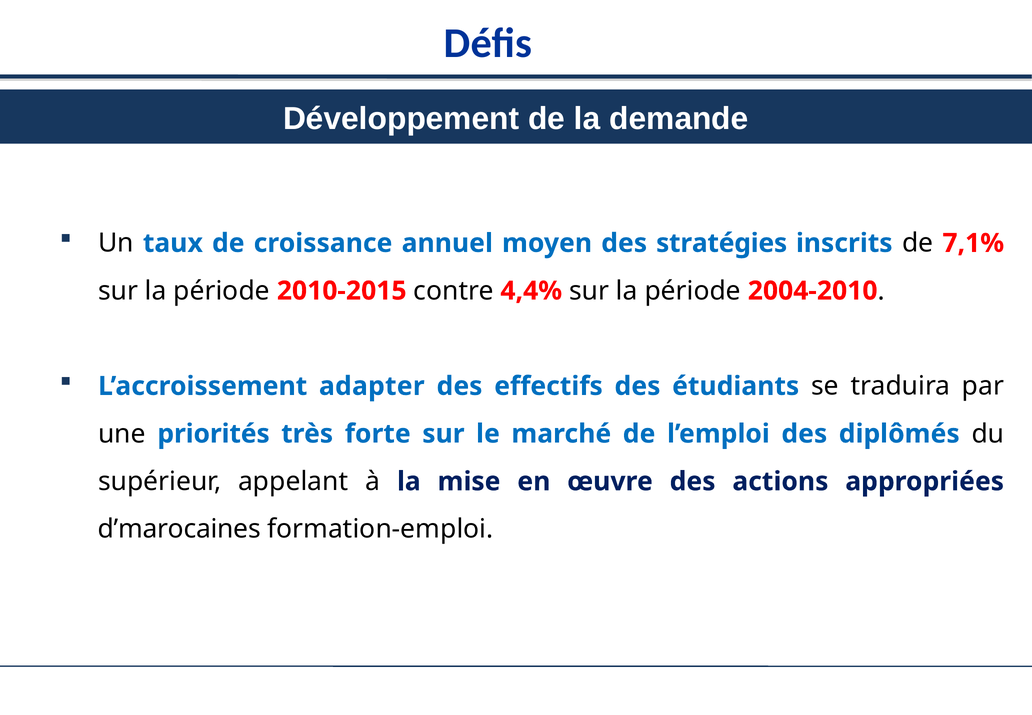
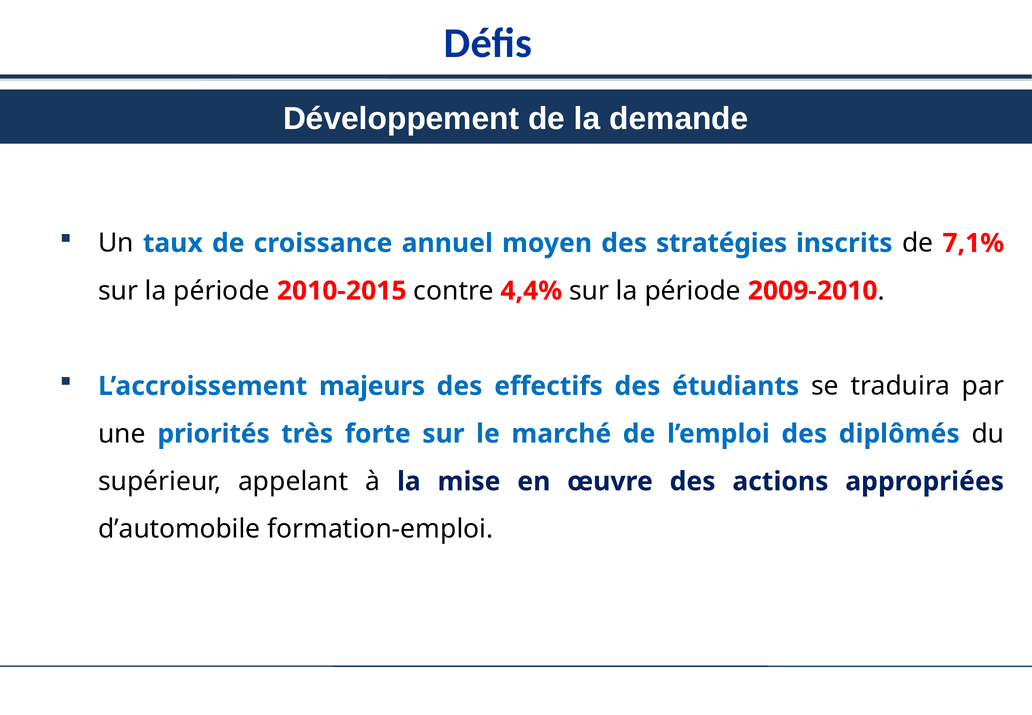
2004-2010: 2004-2010 -> 2009-2010 (813, 291)
adapter: adapter -> majeurs (372, 386)
d’marocaines: d’marocaines -> d’automobile (179, 529)
